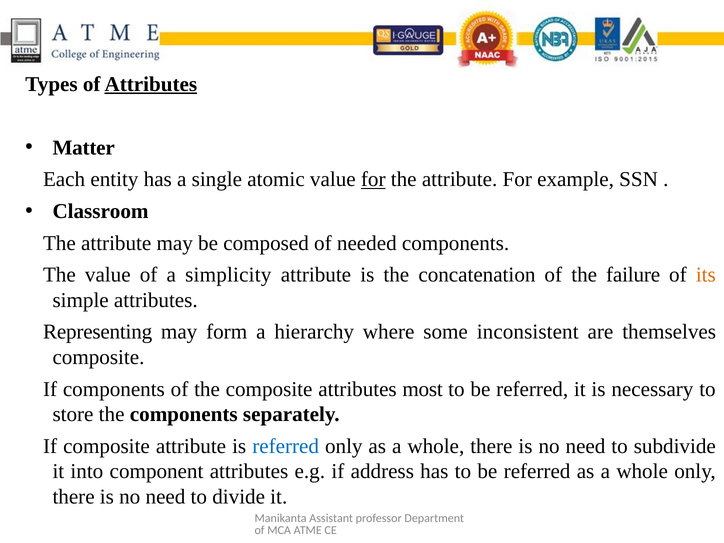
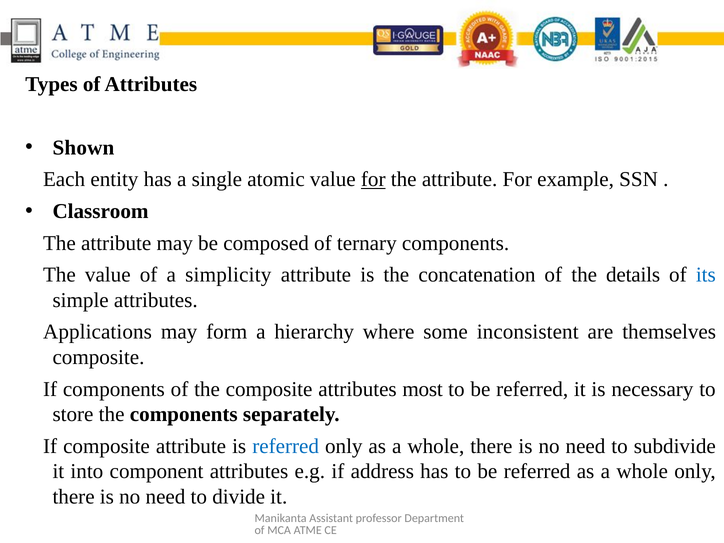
Attributes underline: present -> none (151, 84)
Matter: Matter -> Shown (83, 148)
needed: needed -> ternary (367, 243)
failure: failure -> details (633, 275)
its colour: orange -> blue (706, 275)
Representing: Representing -> Applications (97, 332)
